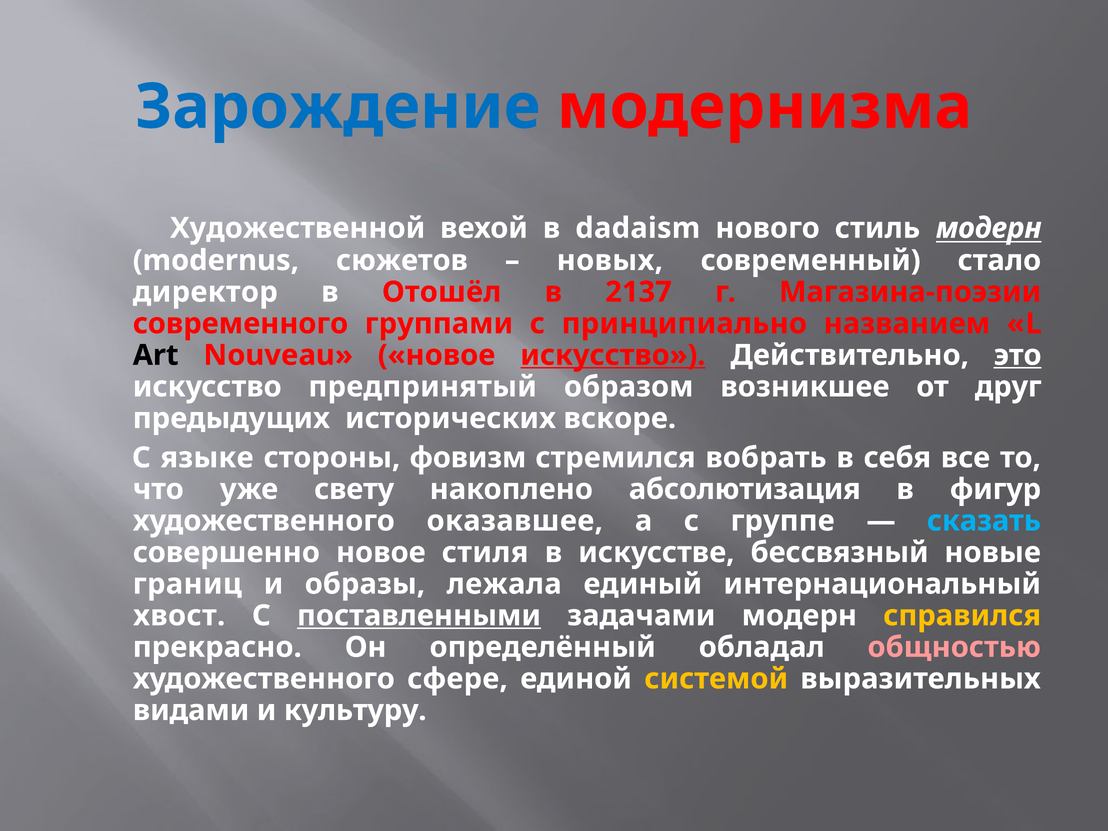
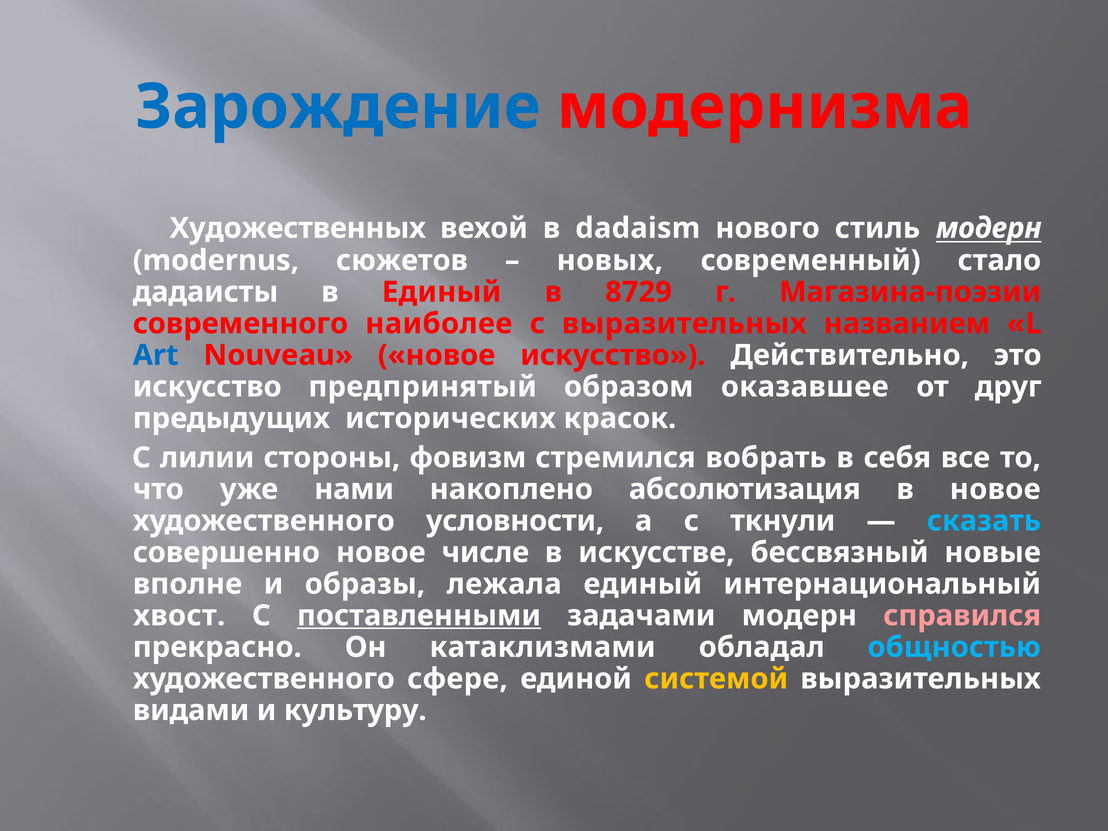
Художественной: Художественной -> Художественных (298, 228)
директор: директор -> дадаисты (206, 292)
в Отошёл: Отошёл -> Единый (442, 292)
2137: 2137 -> 8729 (639, 292)
группами: группами -> наиболее (439, 324)
с принципиально: принципиально -> выразительных (684, 324)
Art colour: black -> blue (156, 355)
искусство underline: present -> none (613, 355)
это underline: present -> none (1018, 355)
возникшее: возникшее -> оказавшее (805, 387)
вскоре: вскоре -> красок (620, 418)
языке: языке -> лилии (207, 458)
свету: свету -> нами (354, 489)
в фигур: фигур -> новое (995, 489)
оказавшее: оказавшее -> условности (515, 521)
группе: группе -> ткнули (783, 521)
стиля: стиля -> числе (485, 552)
границ: границ -> вполне (187, 584)
справился colour: yellow -> pink (962, 616)
определённый: определённый -> катаклизмами (543, 647)
общностью colour: pink -> light blue (954, 647)
